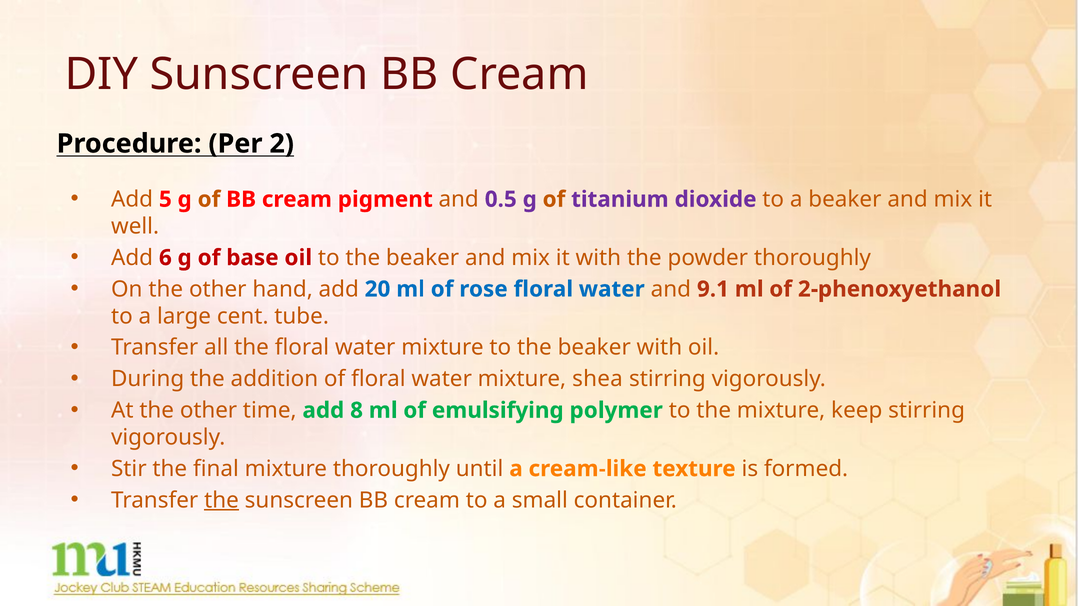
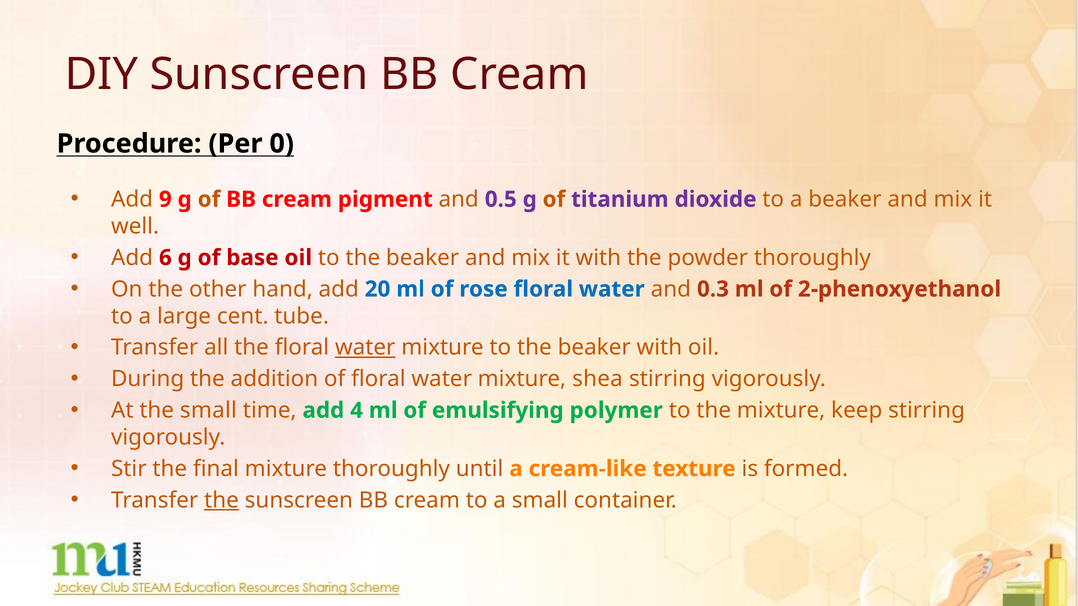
2: 2 -> 0 (282, 144)
5: 5 -> 9 (165, 199)
9.1: 9.1 -> 0.3 (713, 289)
water underline: none -> present (365, 348)
At the other: other -> small (208, 411)
8: 8 -> 4 (357, 411)
